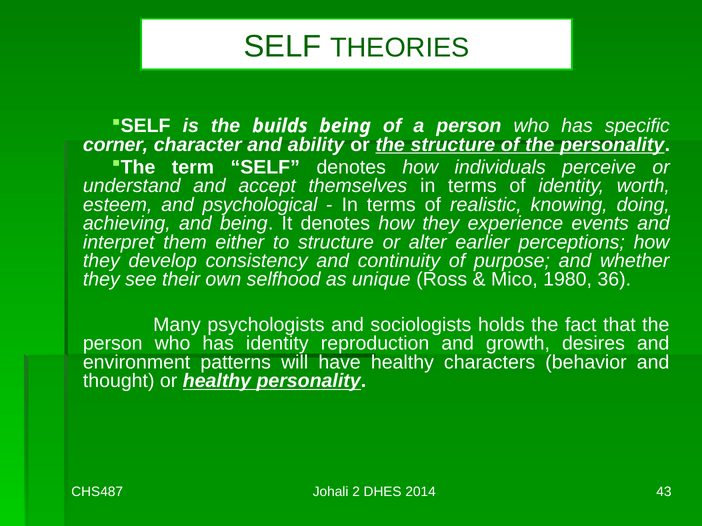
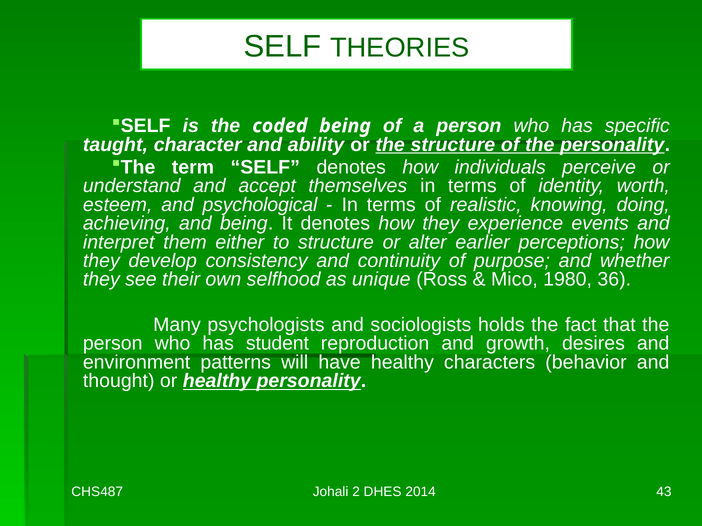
builds: builds -> coded (280, 126)
corner: corner -> taught (115, 145)
has identity: identity -> student (277, 344)
